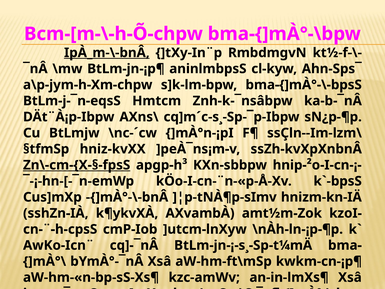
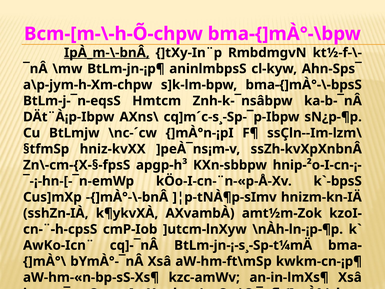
Zn\-cm-{X-§-fpsS underline: present -> none (77, 165)
